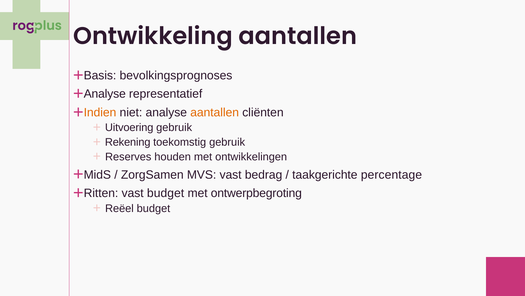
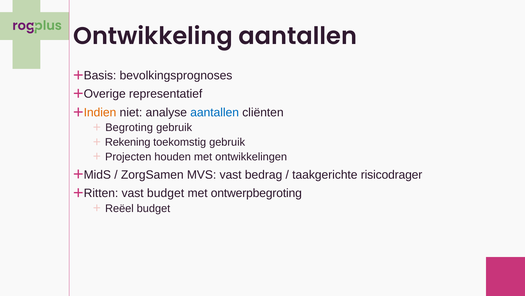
Analyse: Analyse -> Overige (105, 94)
aantallen colour: orange -> blue (215, 112)
Uitvoering: Uitvoering -> Begroting (129, 127)
Reserves: Reserves -> Projecten (128, 156)
percentage: percentage -> risicodrager (392, 174)
